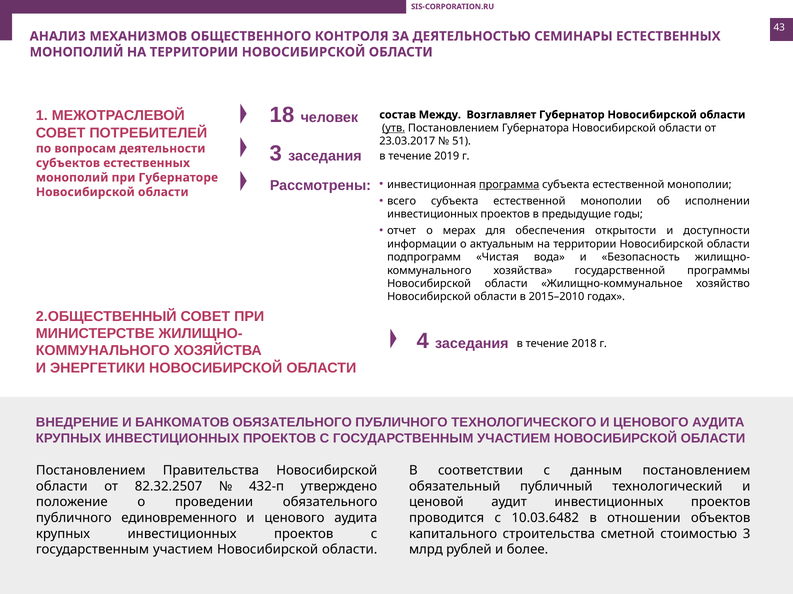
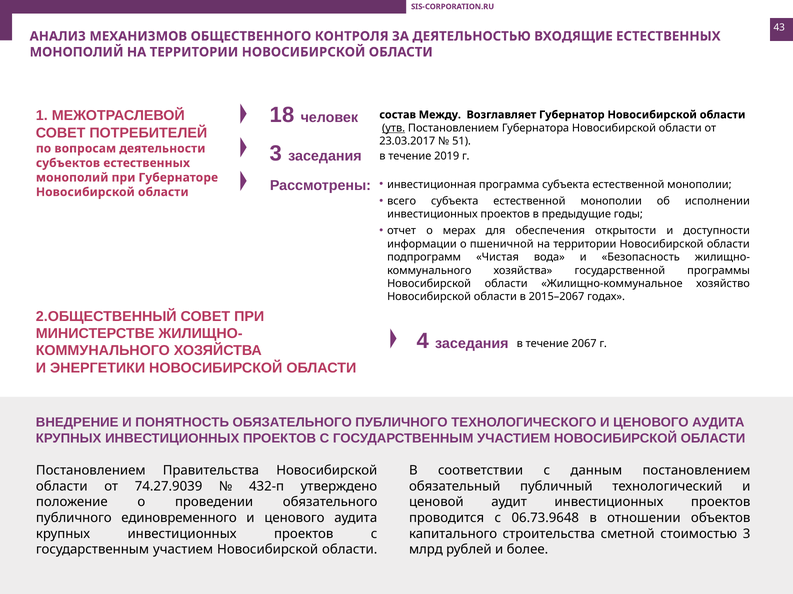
СЕМИНАРЫ: СЕМИНАРЫ -> ВХОДЯЩИЕ (573, 36)
программа underline: present -> none (509, 185)
актуальным: актуальным -> пшеничной (502, 244)
2015–2010: 2015–2010 -> 2015–2067 (557, 297)
2018: 2018 -> 2067 (584, 344)
БАНКОМАТОВ: БАНКОМАТОВ -> ПОНЯТНОСТЬ (182, 423)
82.32.2507: 82.32.2507 -> 74.27.9039 (169, 487)
10.03.6482: 10.03.6482 -> 06.73.9648 (545, 519)
